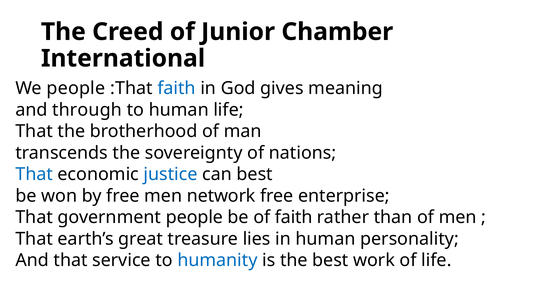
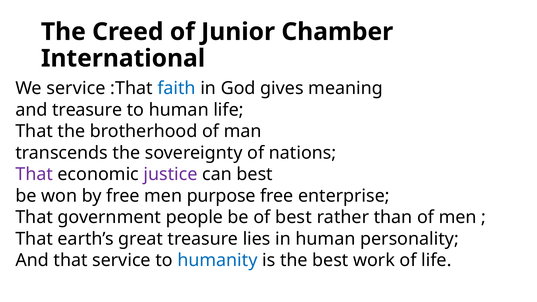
We people: people -> service (76, 88)
and through: through -> treasure (87, 110)
That colour: blue -> purple (34, 174)
justice colour: blue -> purple (171, 174)
network: network -> purpose (221, 196)
of faith: faith -> best (294, 217)
